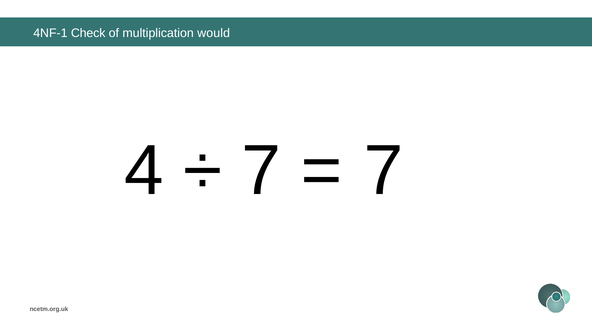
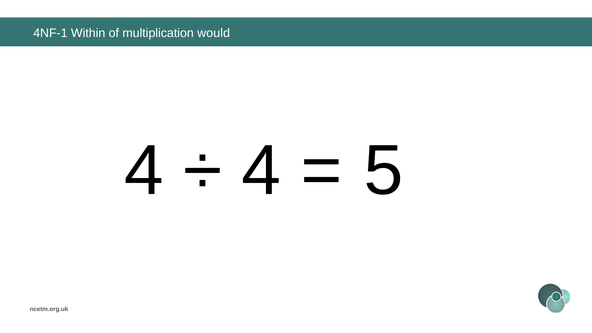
Check: Check -> Within (88, 33)
7: 7 -> 4 (261, 171)
7: 7 -> 5 (383, 171)
